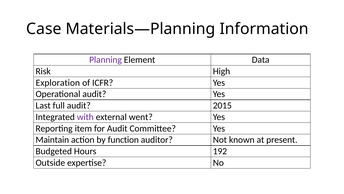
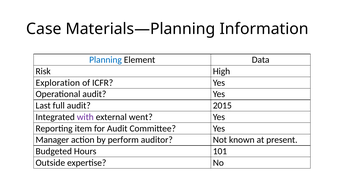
Planning colour: purple -> blue (106, 60)
Maintain: Maintain -> Manager (52, 140)
function: function -> perform (123, 140)
192: 192 -> 101 (220, 151)
